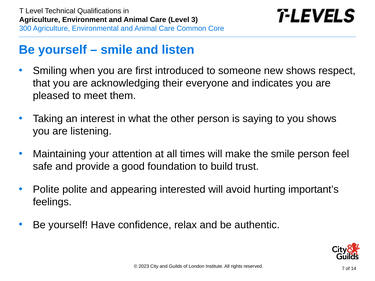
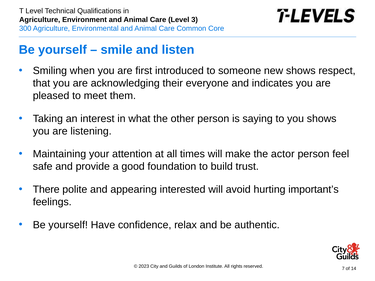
the smile: smile -> actor (283, 154)
Polite: Polite -> There (46, 190)
